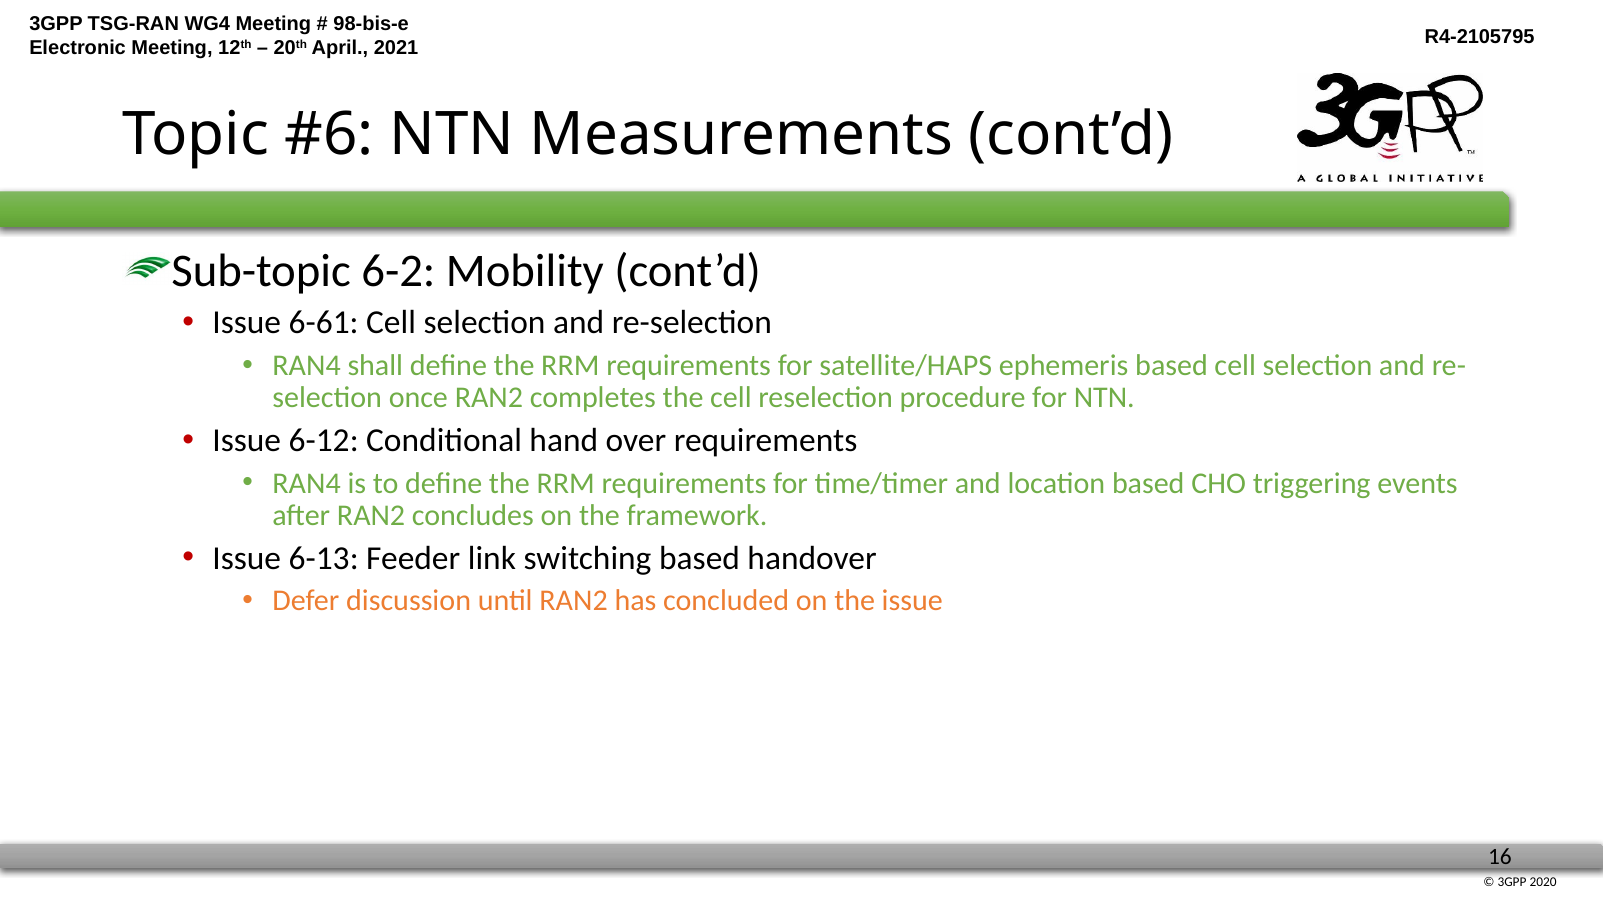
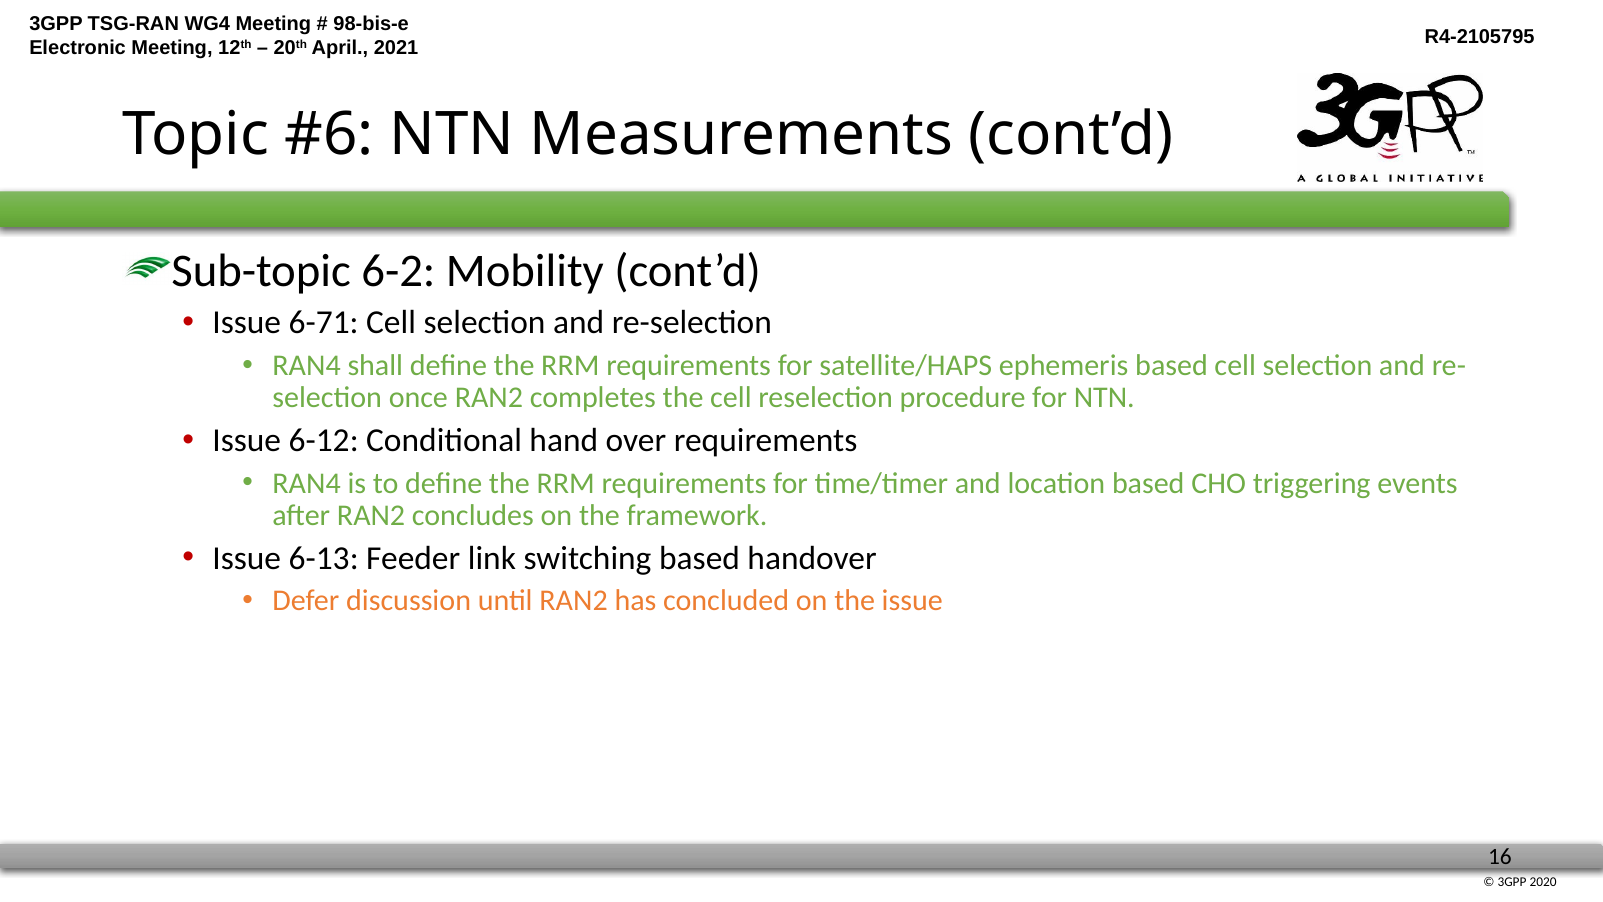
6-61: 6-61 -> 6-71 (324, 323)
